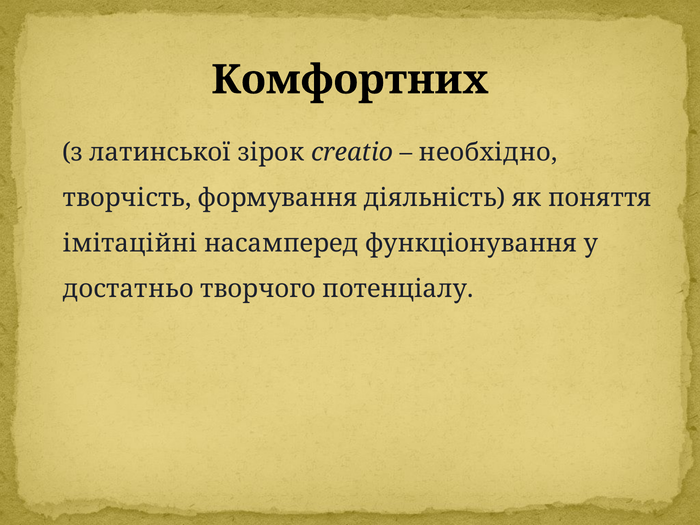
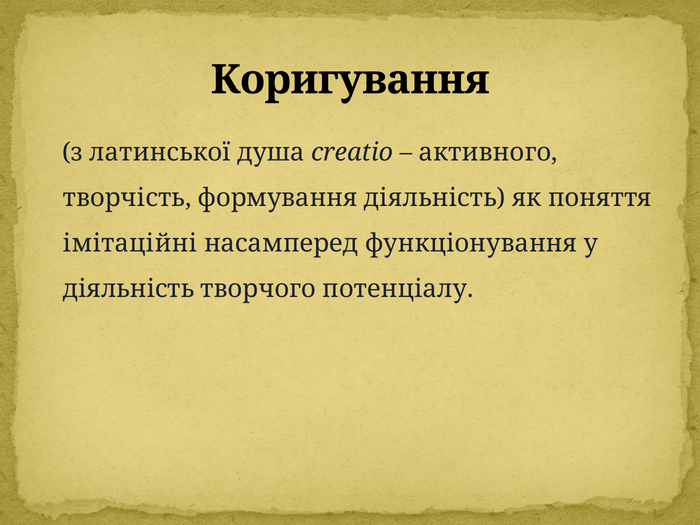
Комфортних: Комфортних -> Коригування (350, 80)
зірок: зірок -> душа (271, 152)
необхідно: необхідно -> активного (488, 152)
достатньо: достатньо -> діяльність (128, 289)
